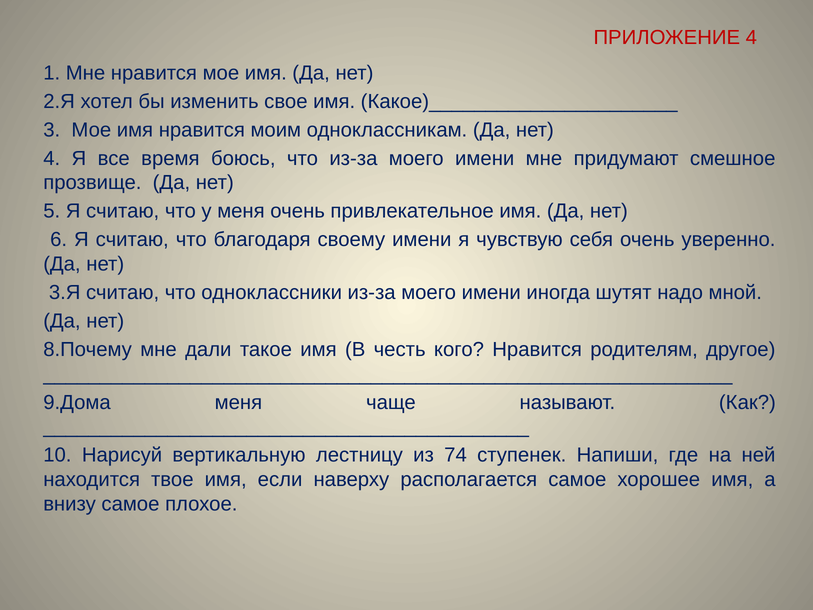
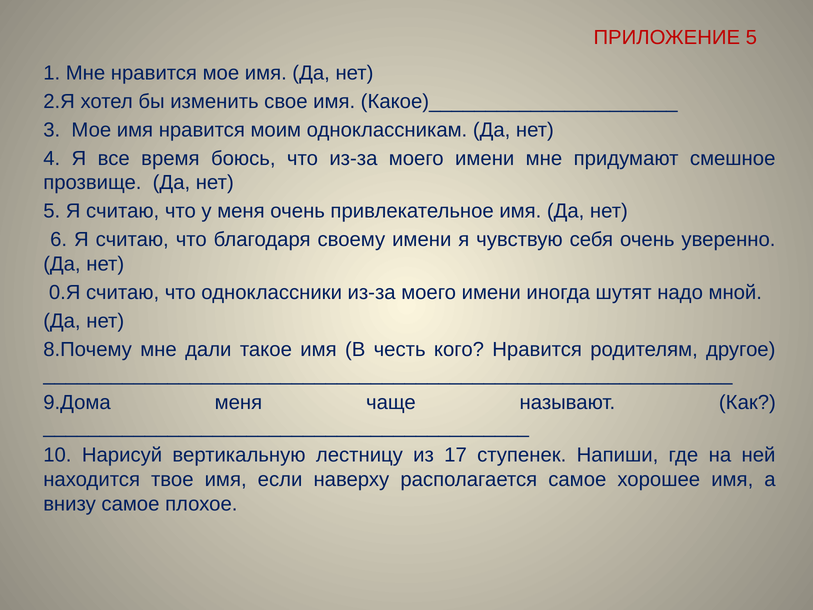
ПРИЛОЖЕНИЕ 4: 4 -> 5 (751, 37)
3.Я: 3.Я -> 0.Я (65, 292)
74: 74 -> 17 (455, 455)
